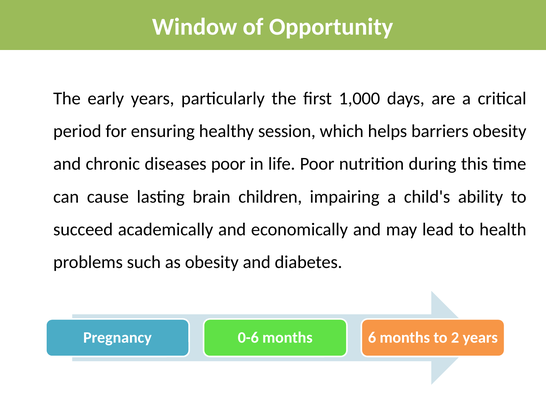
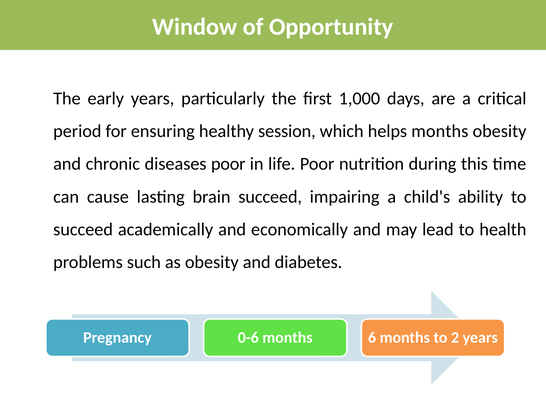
helps barriers: barriers -> months (440, 131)
brain children: children -> succeed (270, 197)
